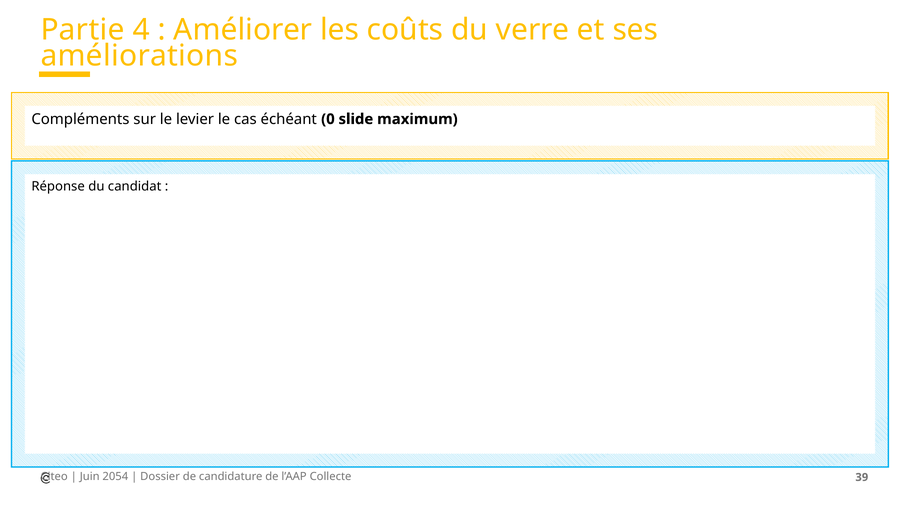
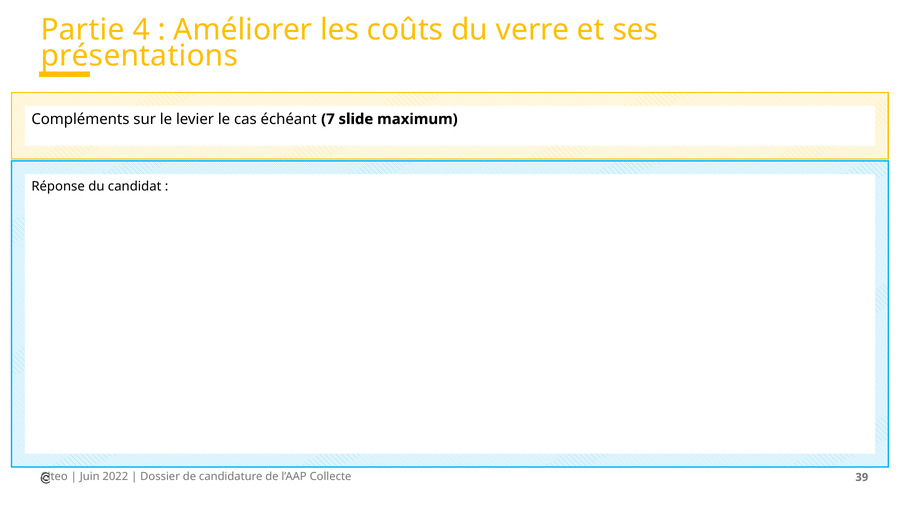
améliorations: améliorations -> présentations (139, 56)
0: 0 -> 7 (328, 119)
2054: 2054 -> 2022 (115, 477)
